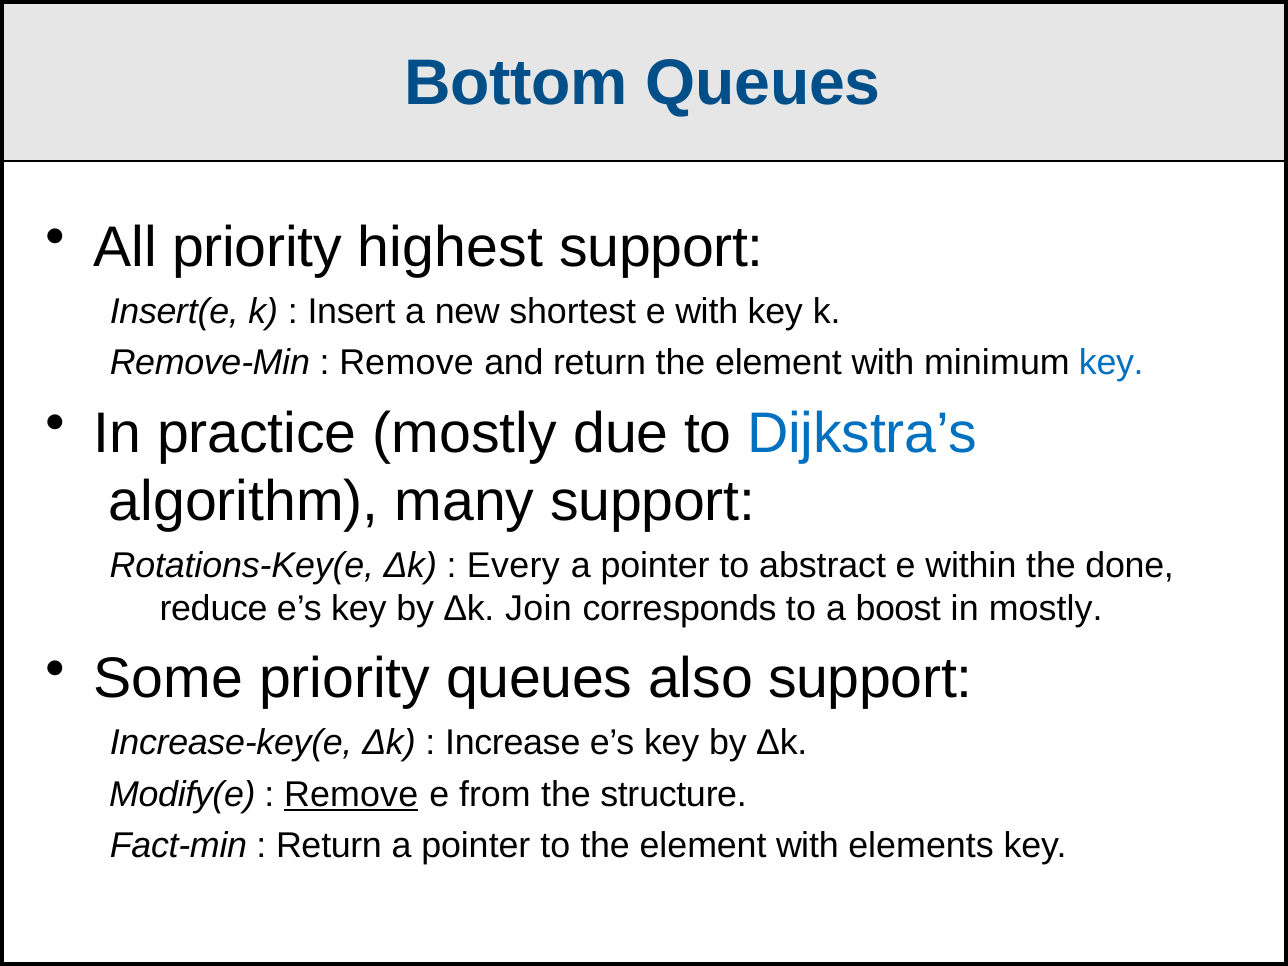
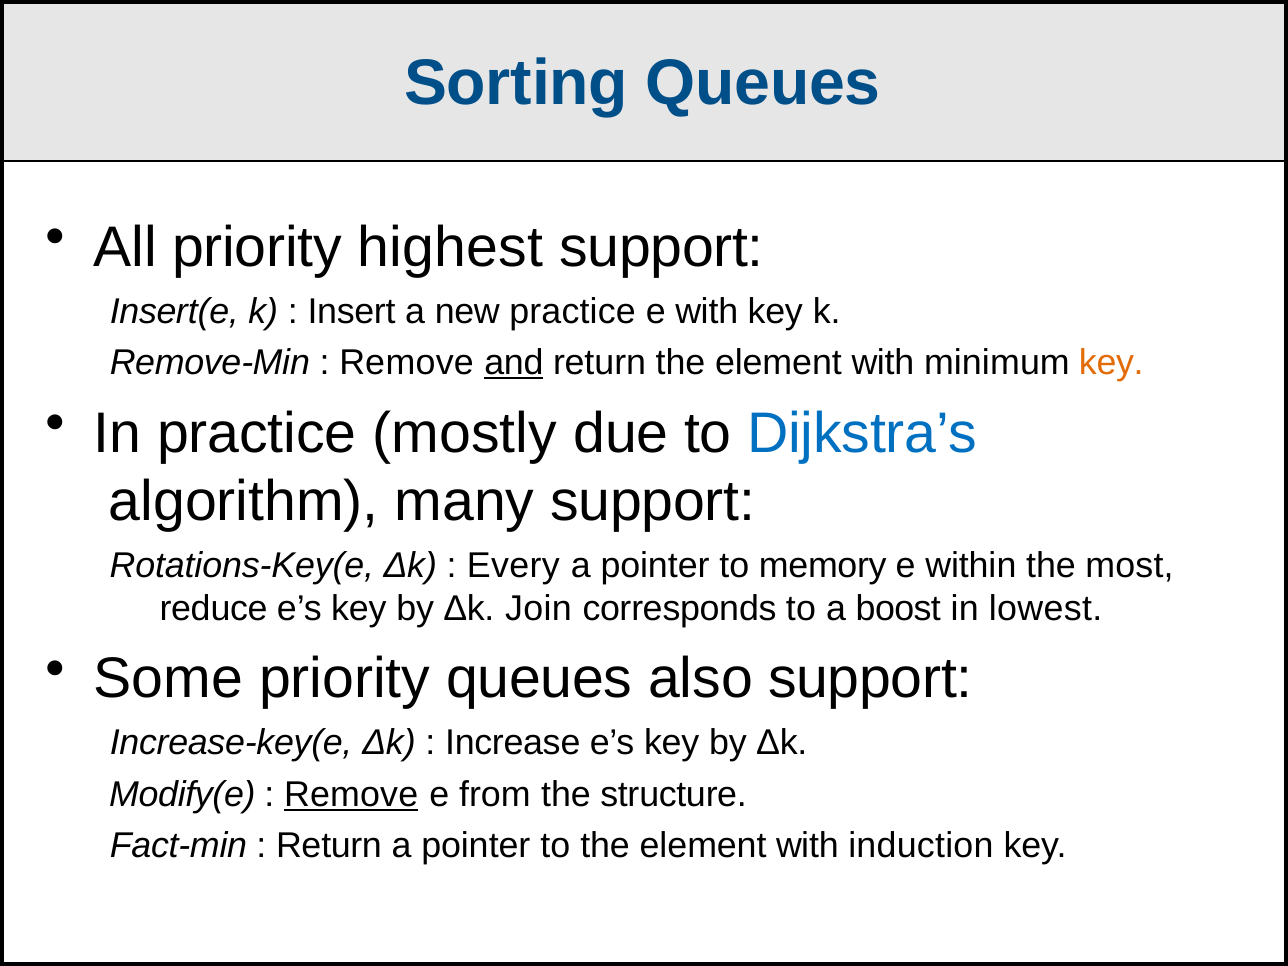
Bottom: Bottom -> Sorting (516, 84)
new shortest: shortest -> practice (573, 311)
and underline: none -> present (514, 363)
key colour: blue -> orange (1111, 363)
abstract: abstract -> memory (823, 566)
done: done -> most (1129, 566)
in mostly: mostly -> lowest (1046, 609)
elements: elements -> induction (921, 846)
